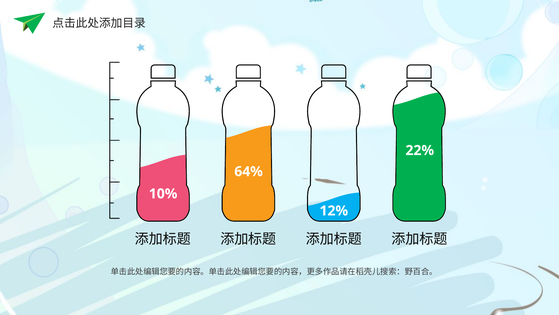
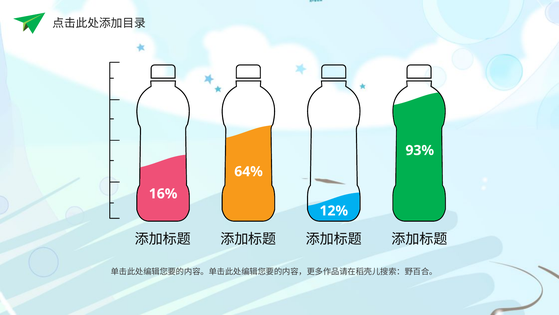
22%: 22% -> 93% (420, 150)
10%: 10% -> 16% (163, 193)
